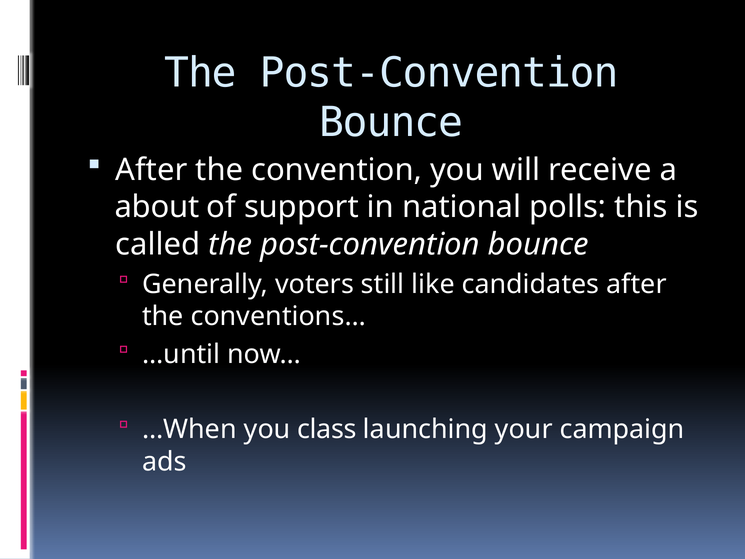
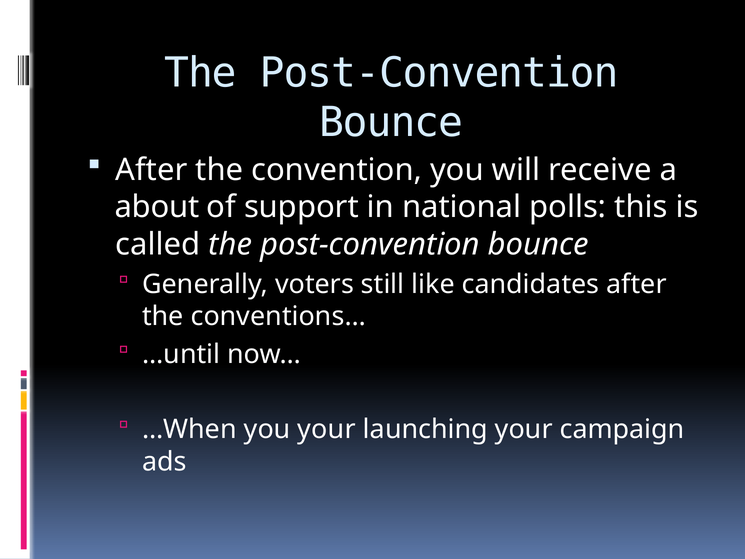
you class: class -> your (327, 429)
